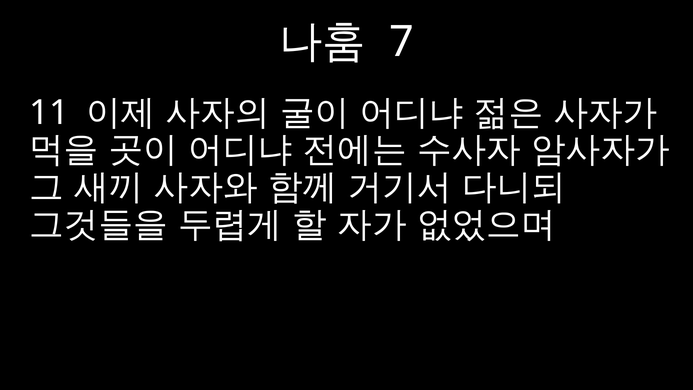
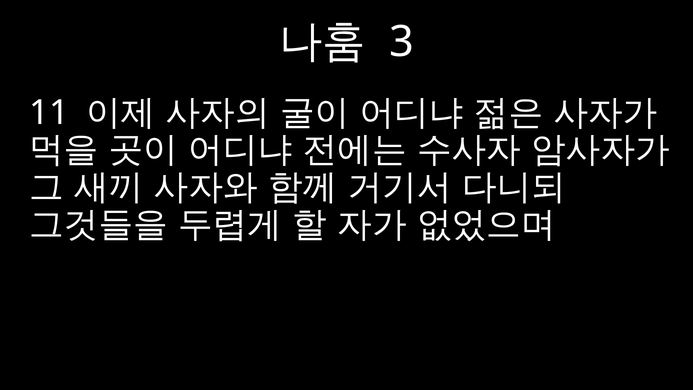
7: 7 -> 3 (401, 42)
